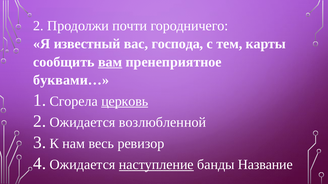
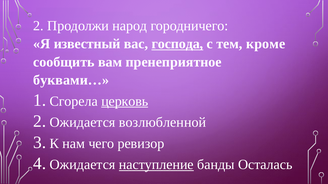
почти: почти -> народ (130, 26)
господа underline: none -> present (177, 44)
карты: карты -> кроме (266, 44)
вам underline: present -> none (110, 62)
весь: весь -> чего (101, 144)
Название: Название -> Осталась (265, 165)
